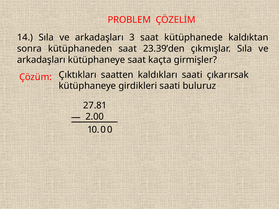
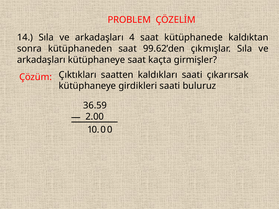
3: 3 -> 4 (132, 38)
23.39’den: 23.39’den -> 99.62’den (164, 49)
27.81: 27.81 -> 36.59 (95, 106)
